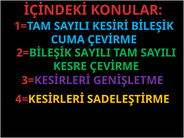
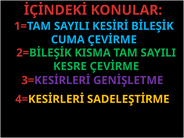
2=BİLEŞİK SAYILI: SAYILI -> KISMA (93, 53)
